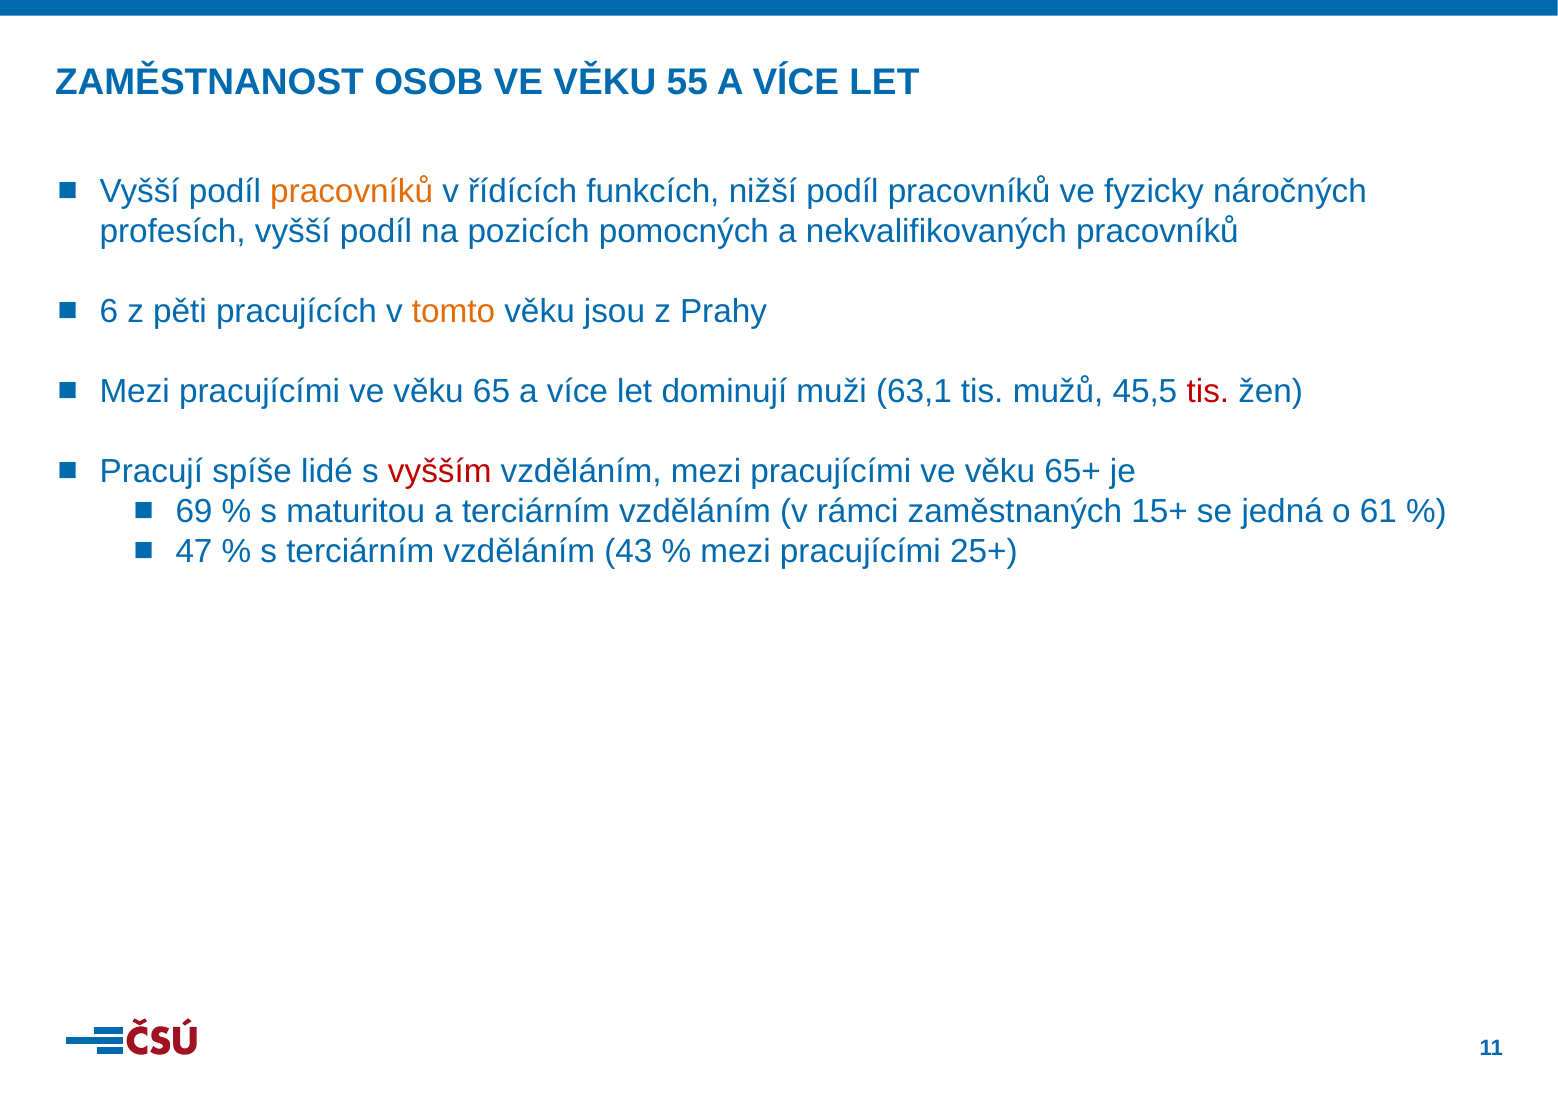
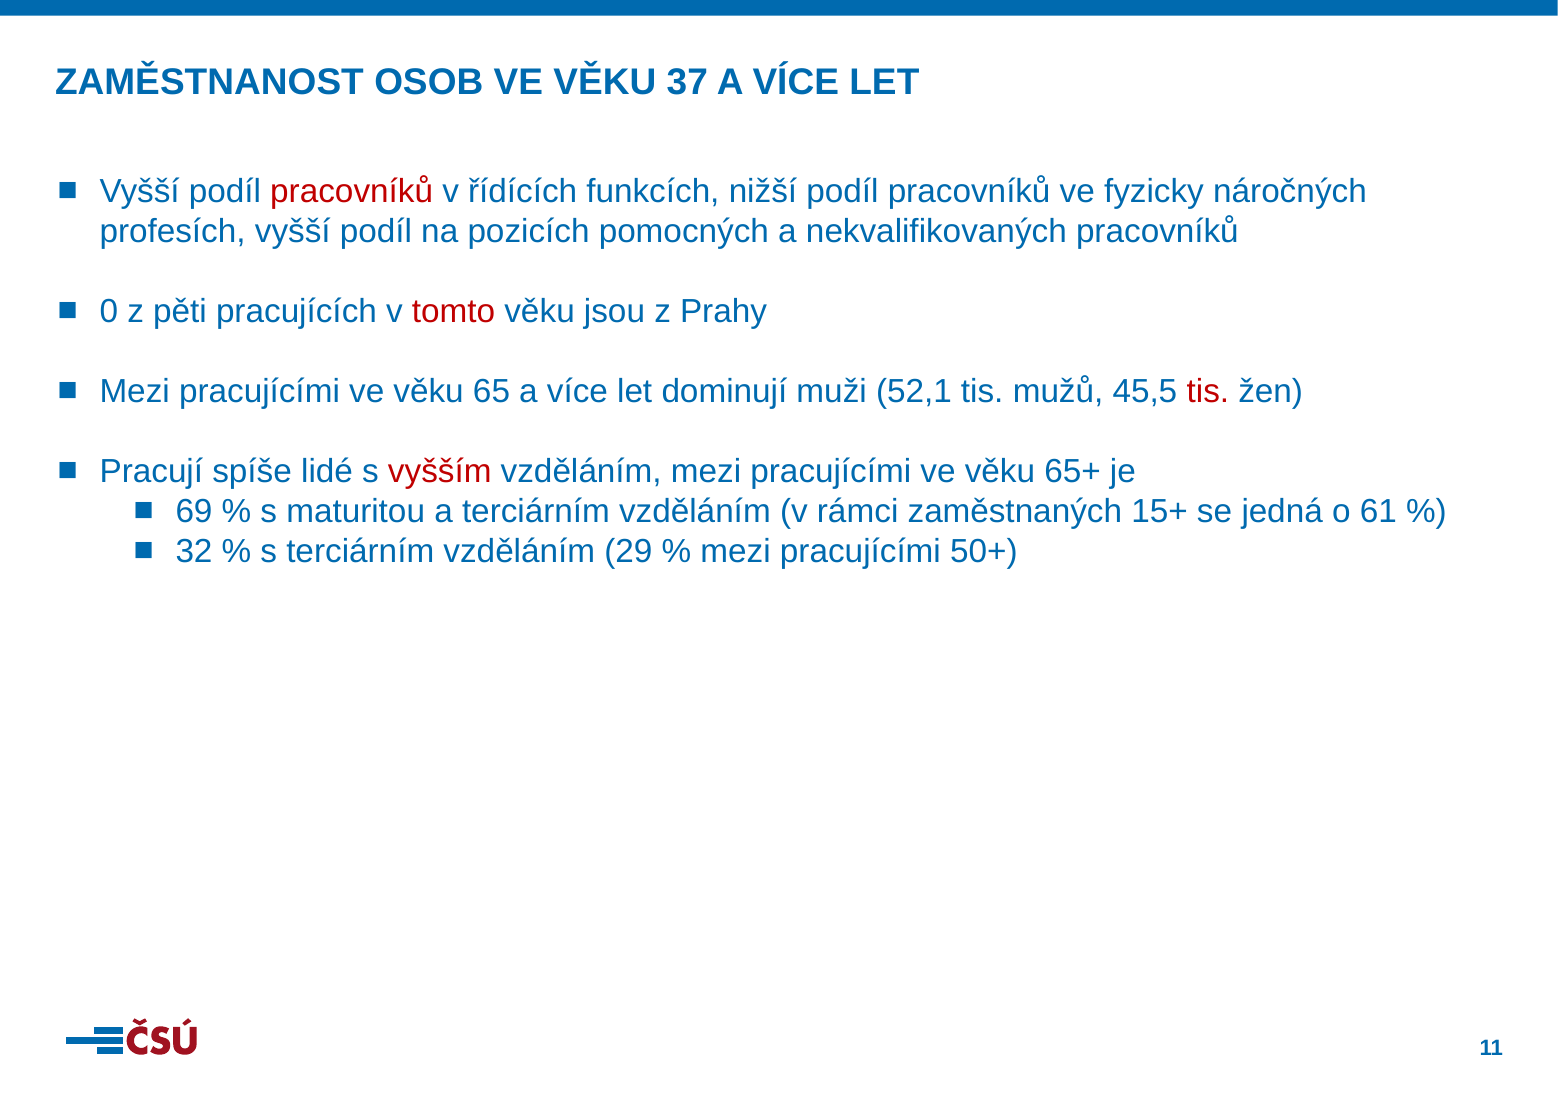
55: 55 -> 37 (687, 83)
pracovníků colour: orange -> red (352, 191)
6: 6 -> 0 (109, 311)
tomto colour: orange -> red (454, 311)
63,1: 63,1 -> 52,1 (914, 391)
47: 47 -> 32 (194, 551)
43: 43 -> 29 (628, 551)
25+: 25+ -> 50+ (984, 551)
